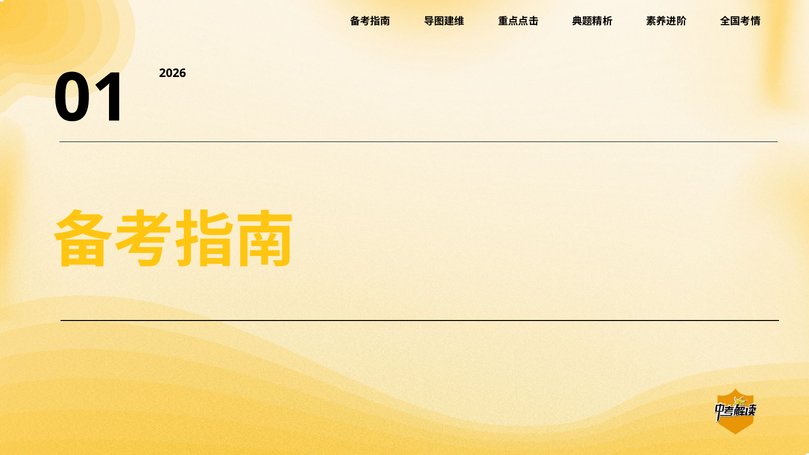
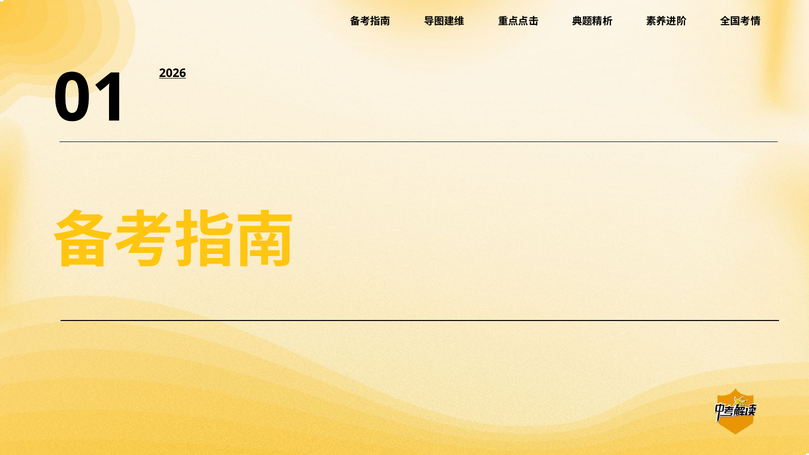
2026 underline: none -> present (173, 73)
